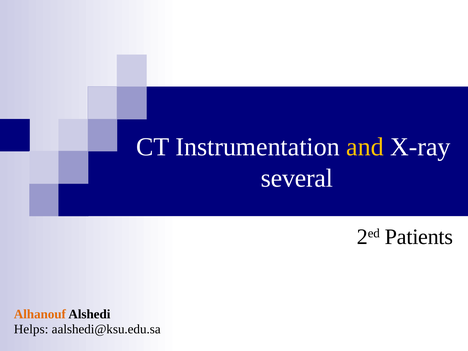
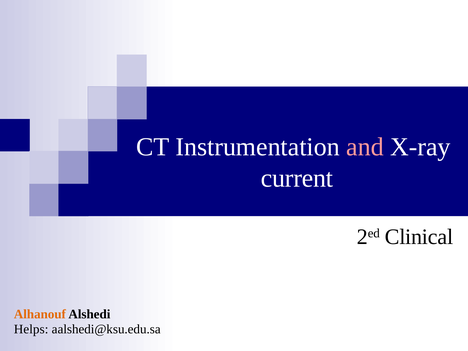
and colour: yellow -> pink (365, 147)
several: several -> current (297, 178)
Patients: Patients -> Clinical (419, 237)
